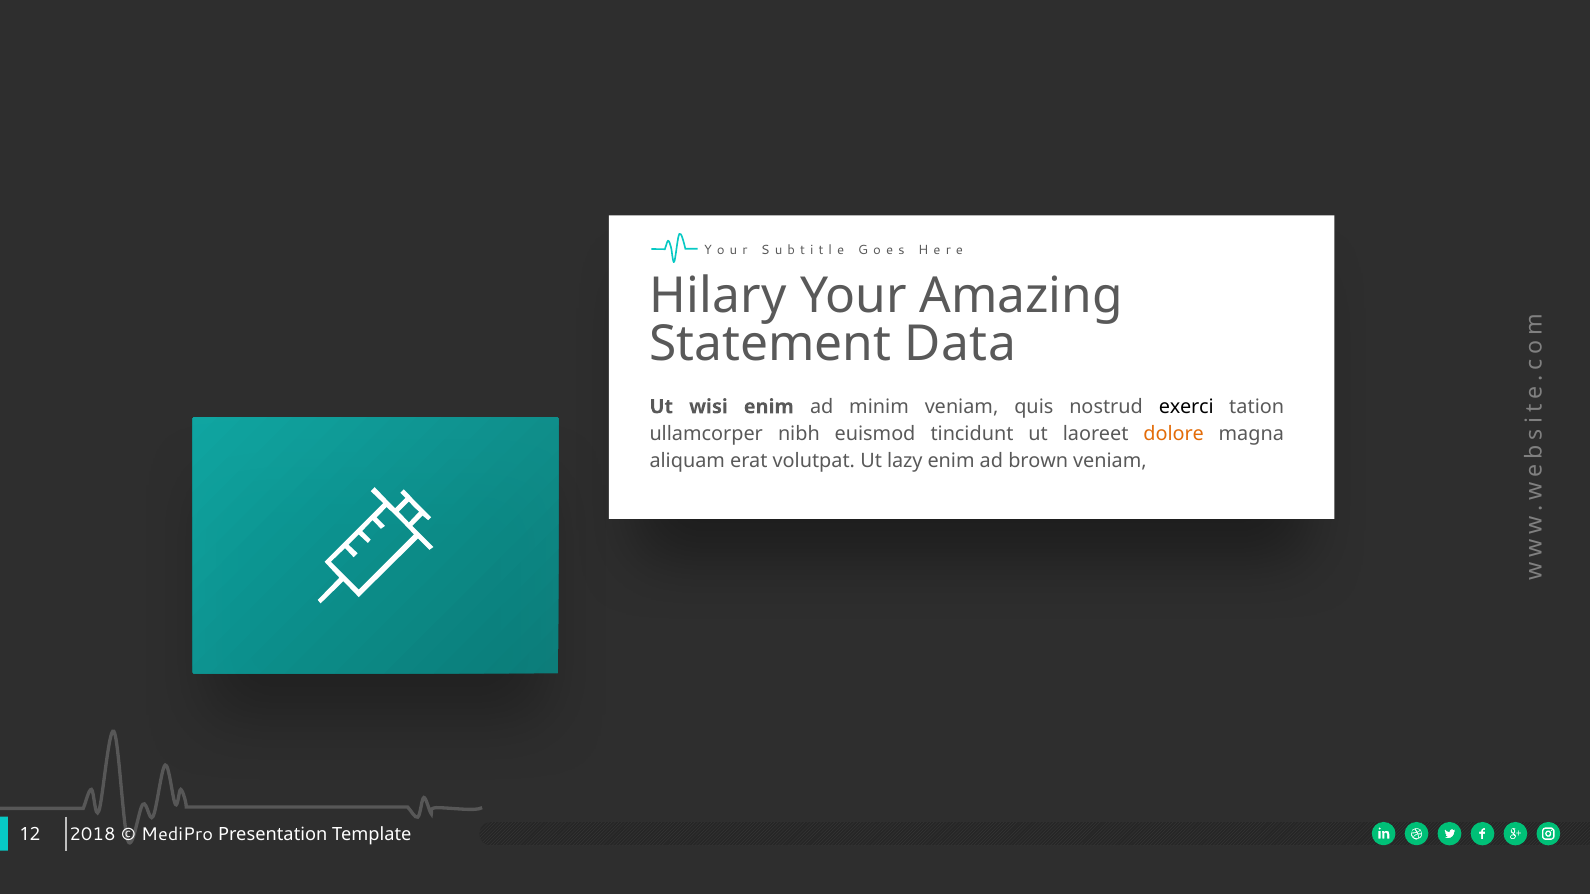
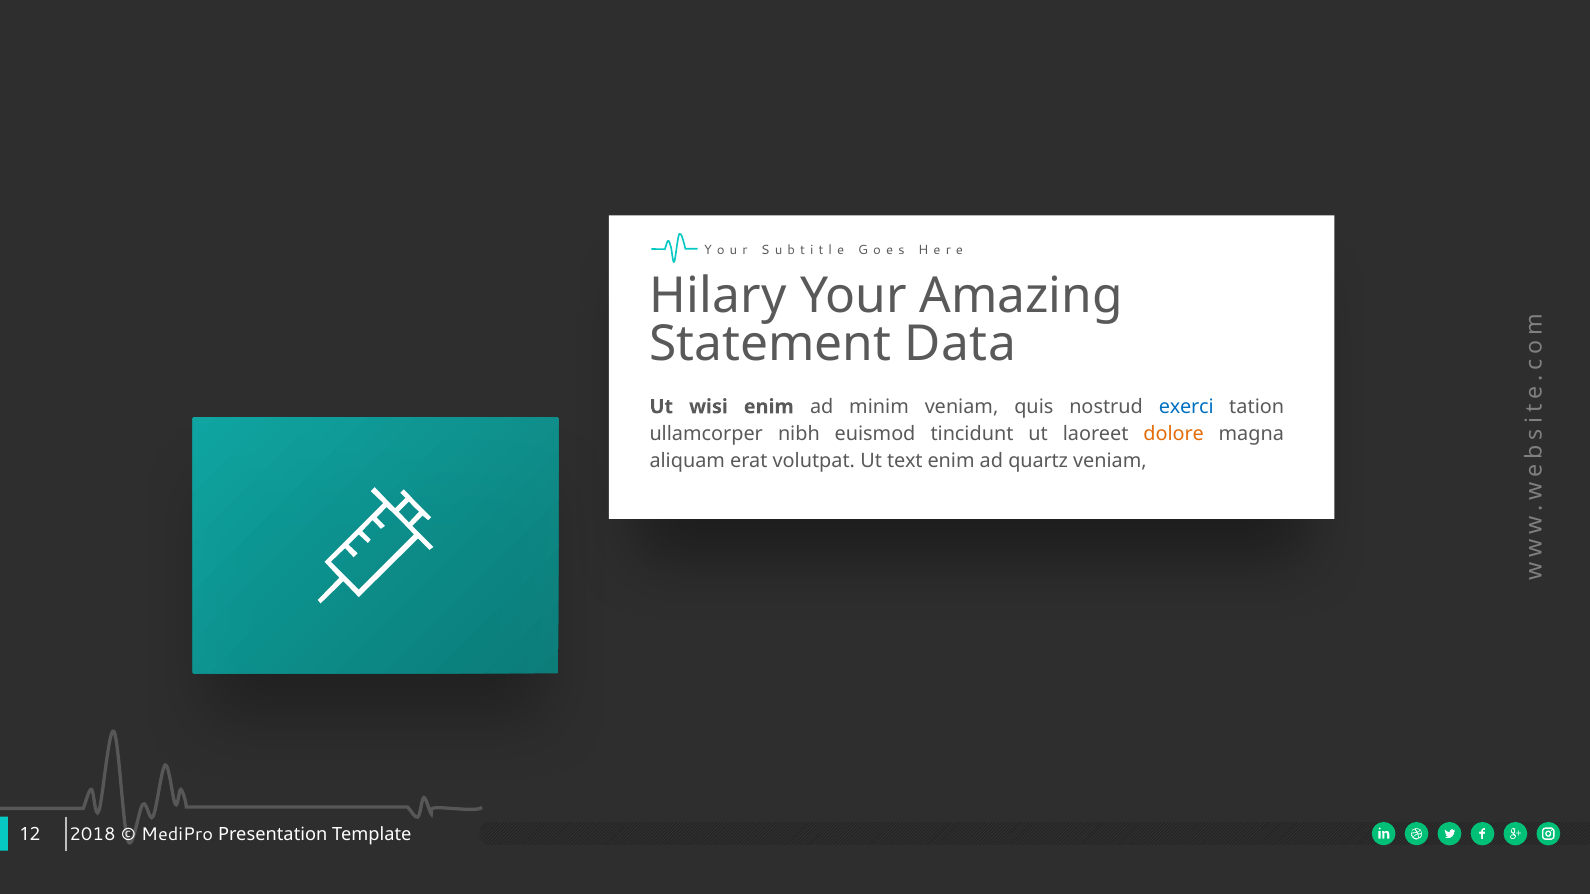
exerci colour: black -> blue (1186, 407)
lazy: lazy -> text (905, 461)
brown: brown -> quartz (1038, 461)
